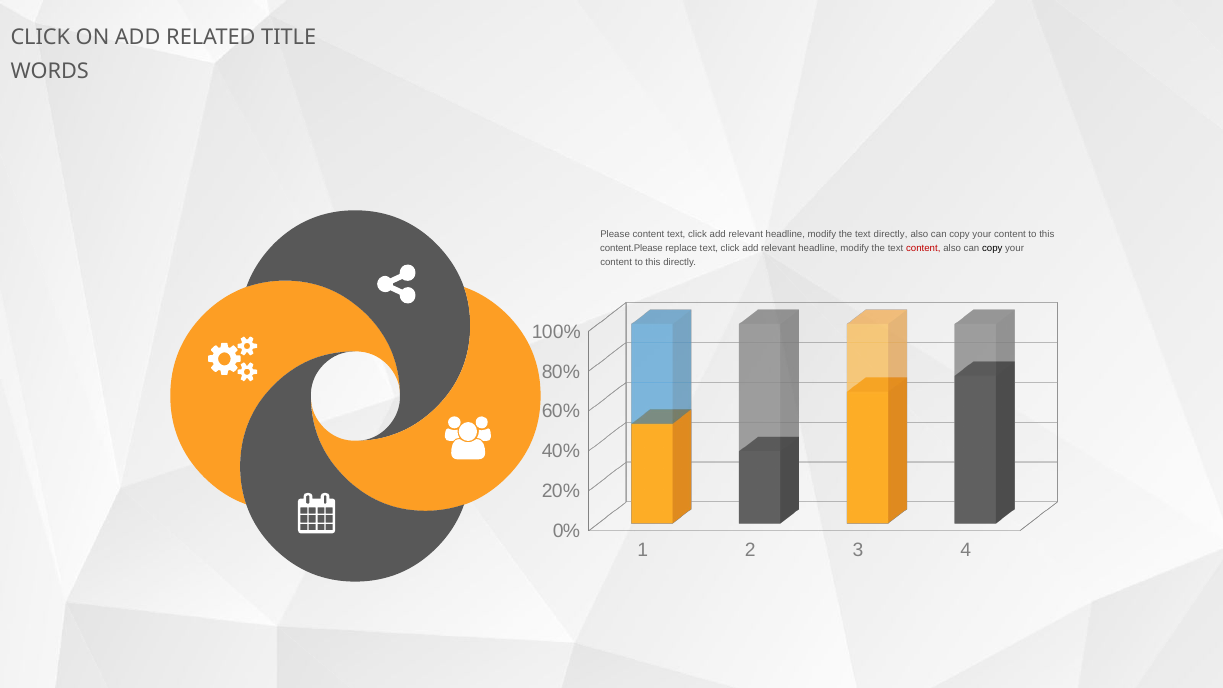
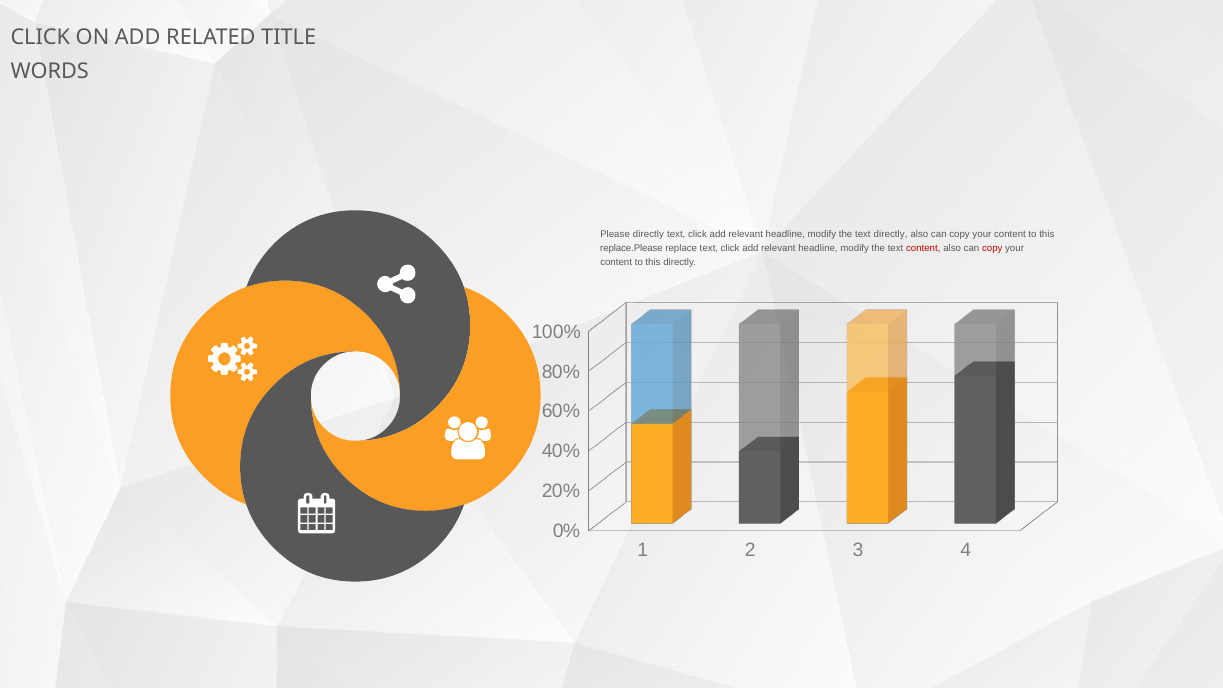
Please content: content -> directly (648, 235)
content.Please: content.Please -> replace.Please (632, 249)
copy colour: black -> red (992, 249)
